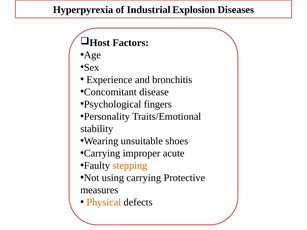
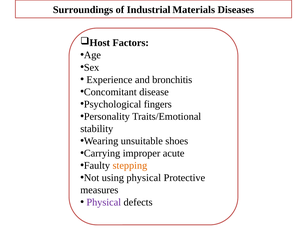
Hyperpyrexia: Hyperpyrexia -> Surroundings (83, 10)
Explosion: Explosion -> Materials (194, 10)
using carrying: carrying -> physical (144, 178)
Physical colour: orange -> purple (104, 203)
